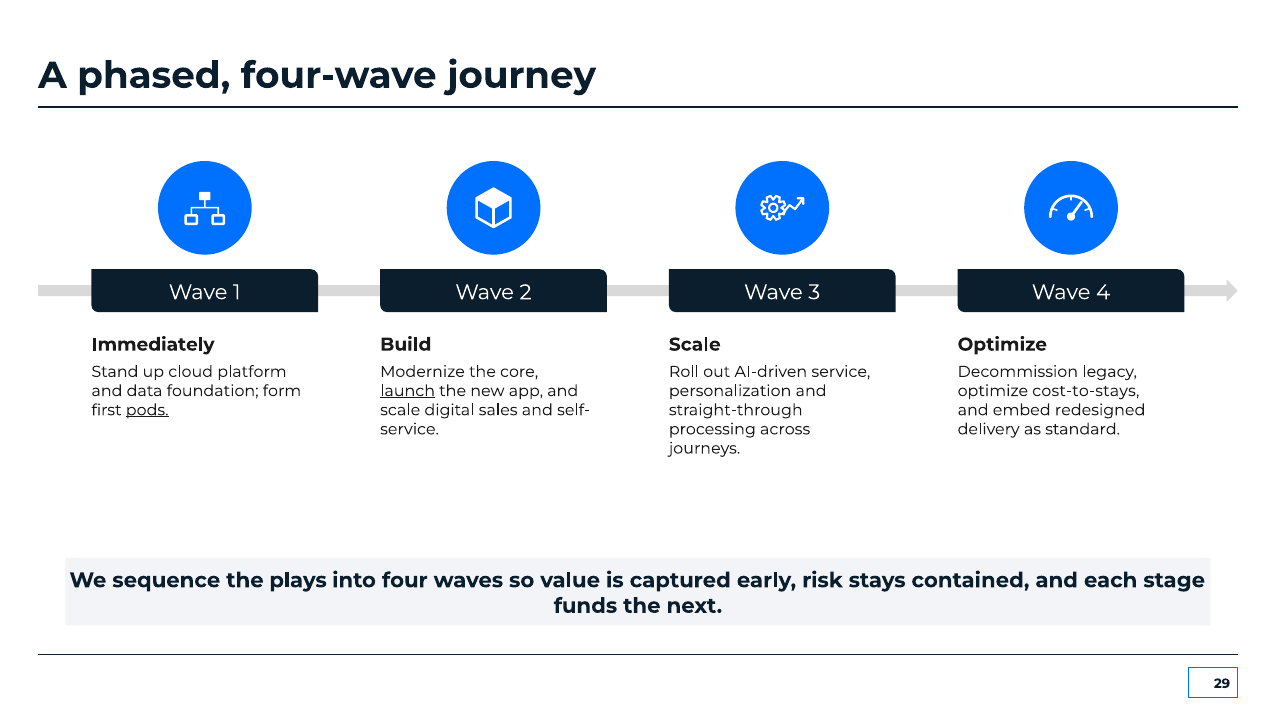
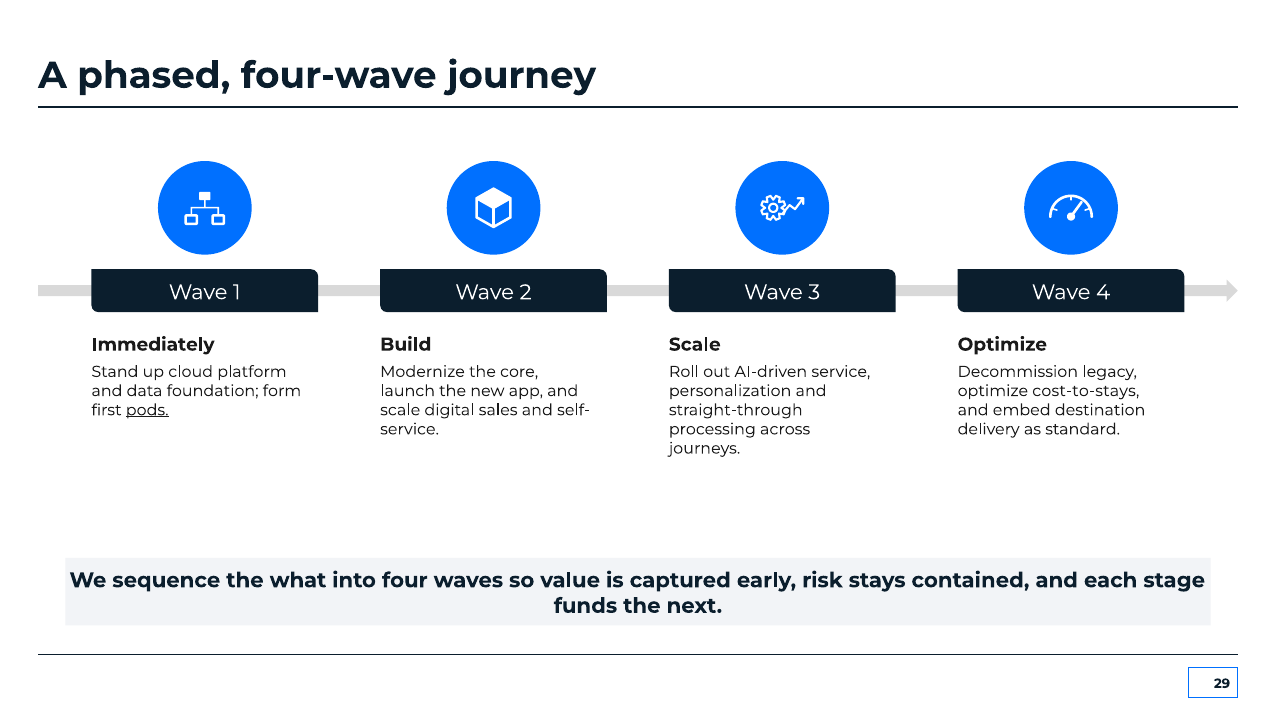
launch underline: present -> none (408, 391)
redesigned: redesigned -> destination (1100, 410)
plays: plays -> what (298, 581)
